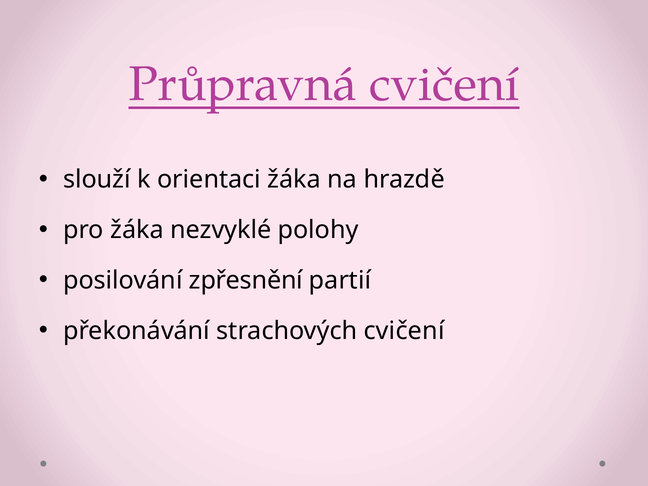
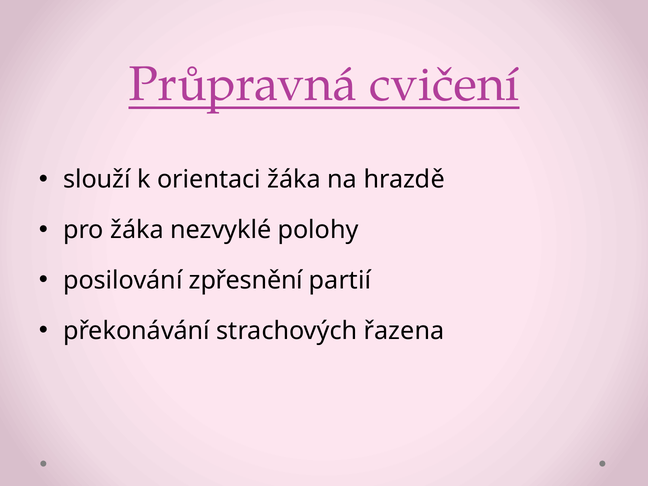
strachových cvičení: cvičení -> řazena (404, 331)
